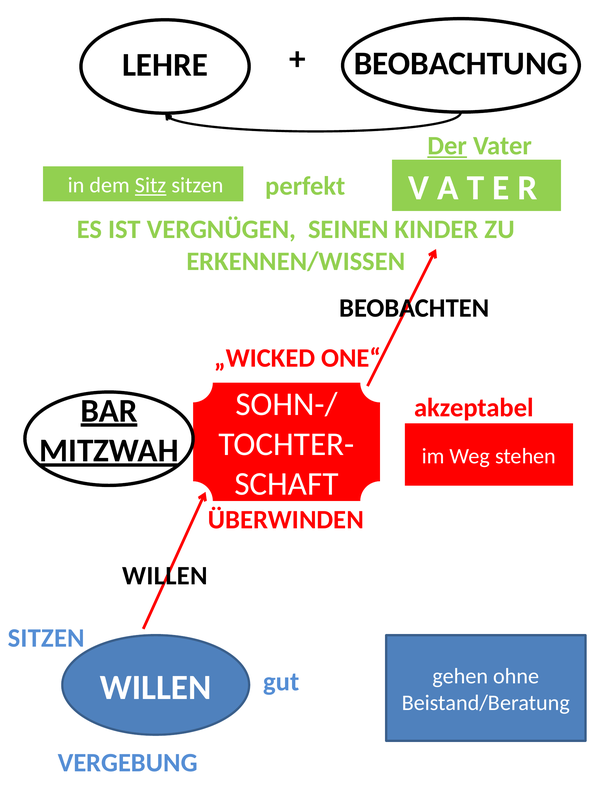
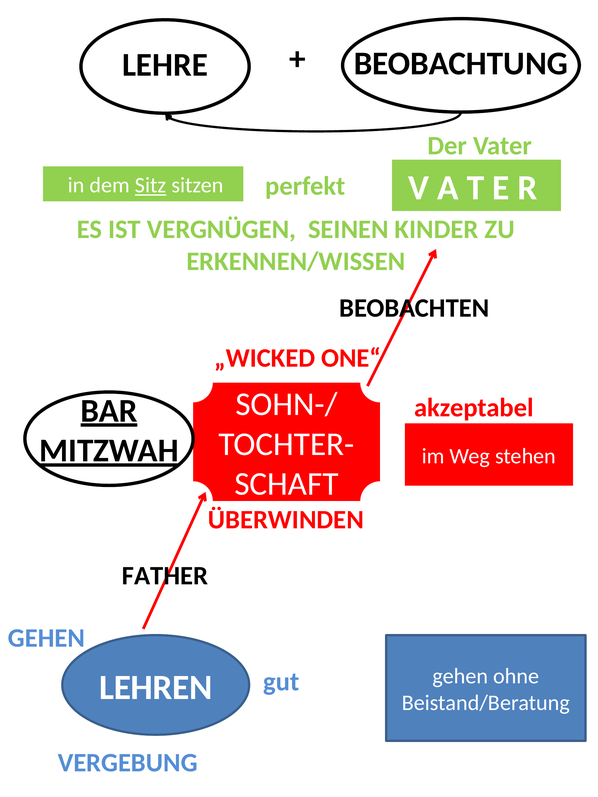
Der underline: present -> none (447, 146)
WILLEN: WILLEN -> FATHER (165, 576)
SITZEN: SITZEN -> GEHEN (46, 638)
WILLEN: WILLEN -> LEHREN (156, 688)
